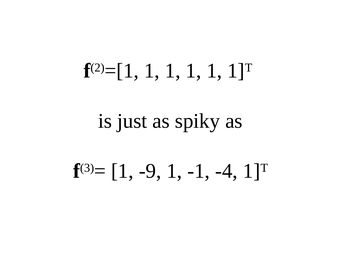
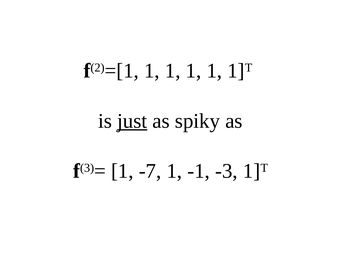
just underline: none -> present (132, 121)
-9: -9 -> -7 (150, 171)
-4: -4 -> -3 (226, 171)
